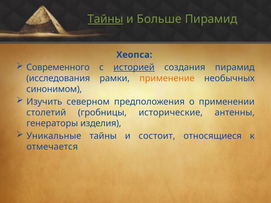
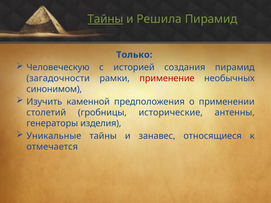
Больше: Больше -> Решила (159, 19)
Хеопса: Хеопса -> Только (134, 55)
Современного: Современного -> Человеческую (58, 67)
историей underline: present -> none (134, 67)
исследования: исследования -> загадочности (58, 78)
применение colour: orange -> red (167, 78)
северном: северном -> каменной (88, 102)
состоит: состоит -> занавес (157, 136)
